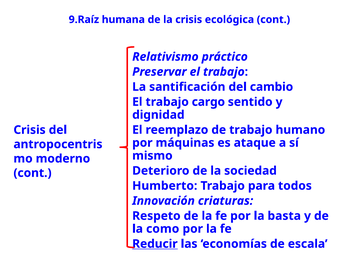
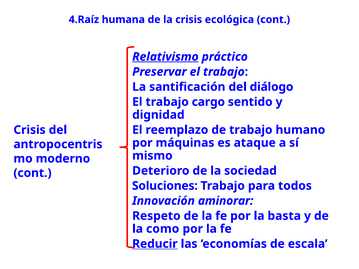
9.Raíz: 9.Raíz -> 4.Raíz (84, 20)
Relativismo underline: none -> present (165, 57)
cambio: cambio -> diálogo (272, 87)
Humberto: Humberto -> Soluciones (165, 186)
criaturas: criaturas -> aminorar (226, 201)
